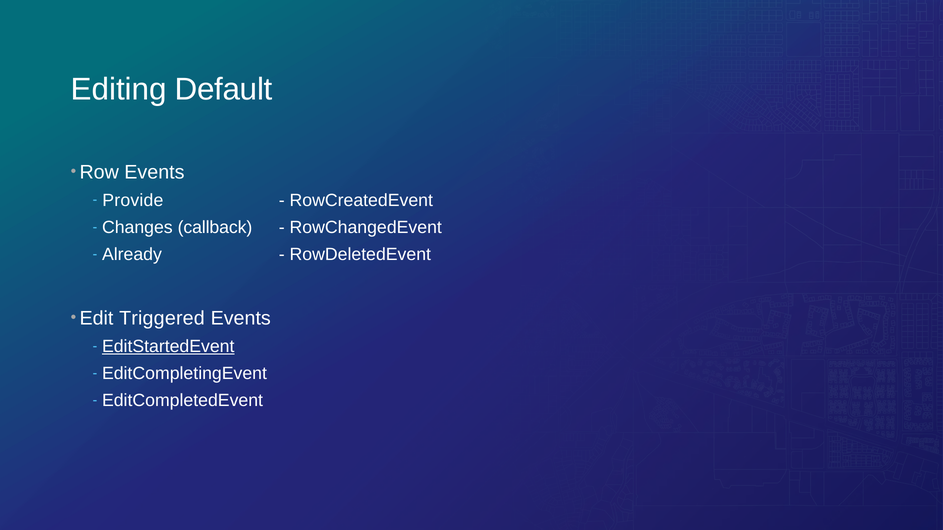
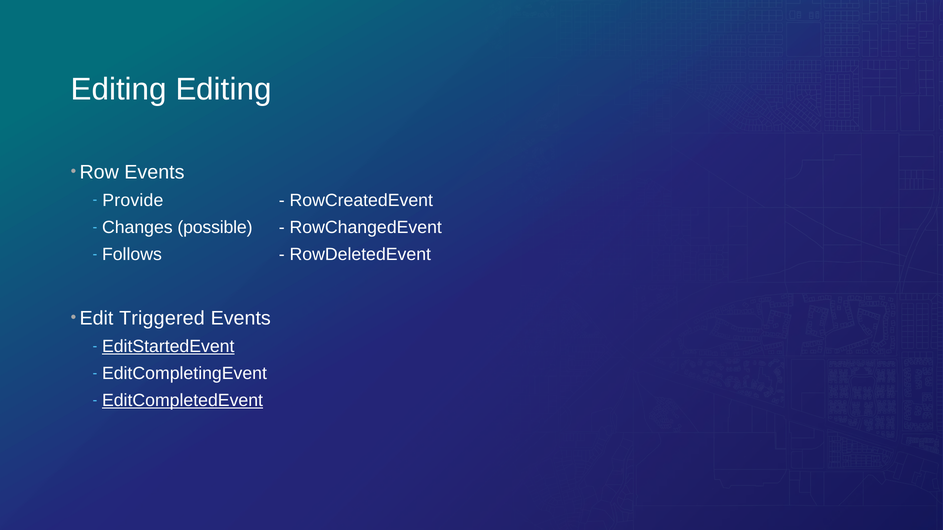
Editing Default: Default -> Editing (224, 89)
callback: callback -> possible (215, 228)
Already: Already -> Follows (132, 255)
EditCompletedEvent underline: none -> present (183, 401)
